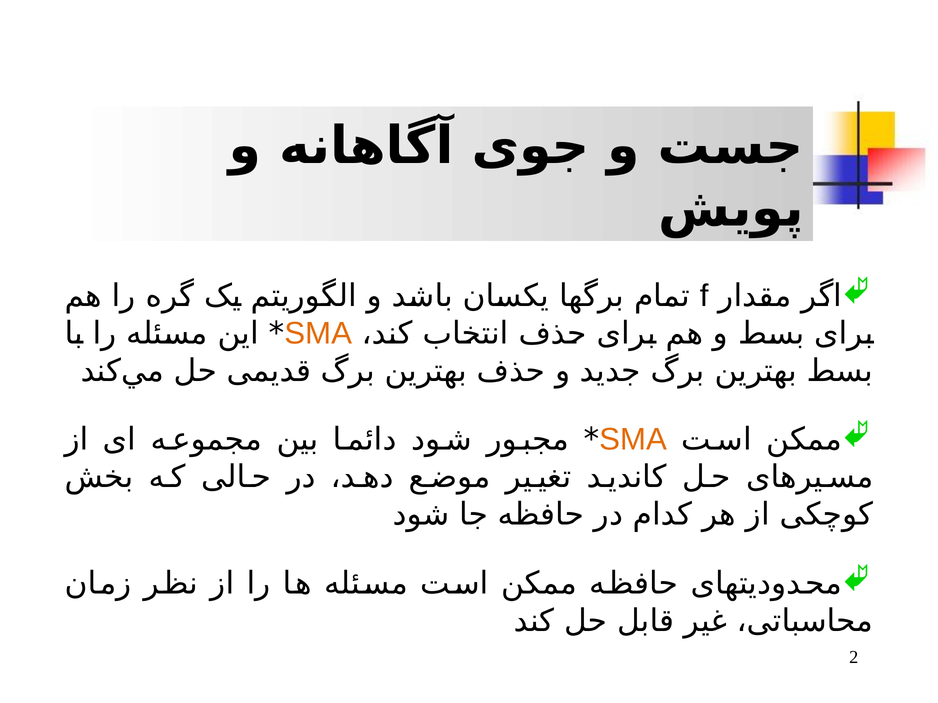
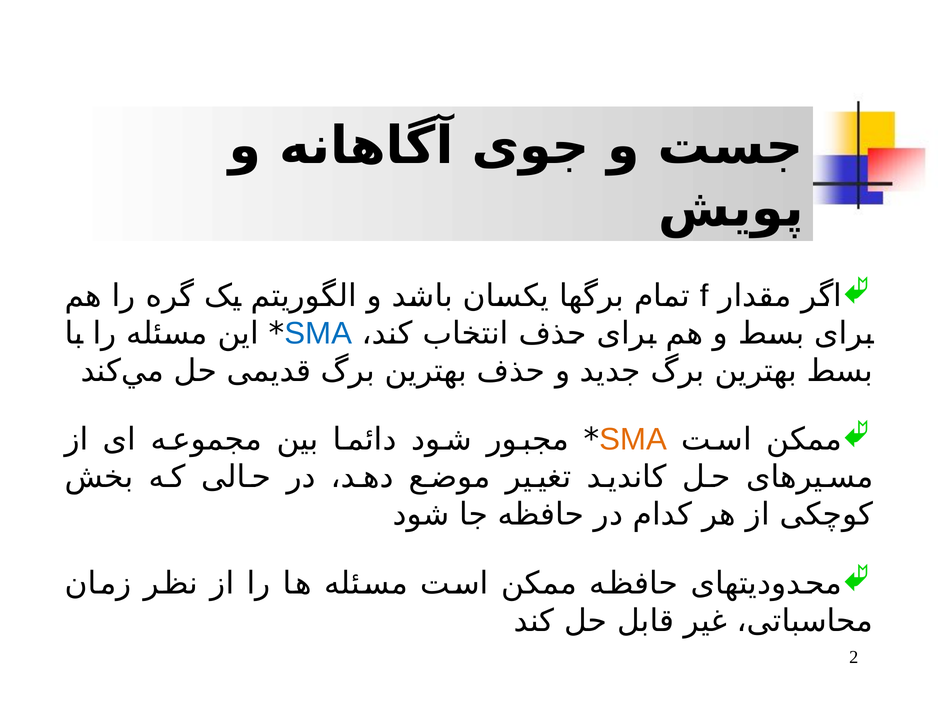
SMA colour: orange -> blue (318, 334)
